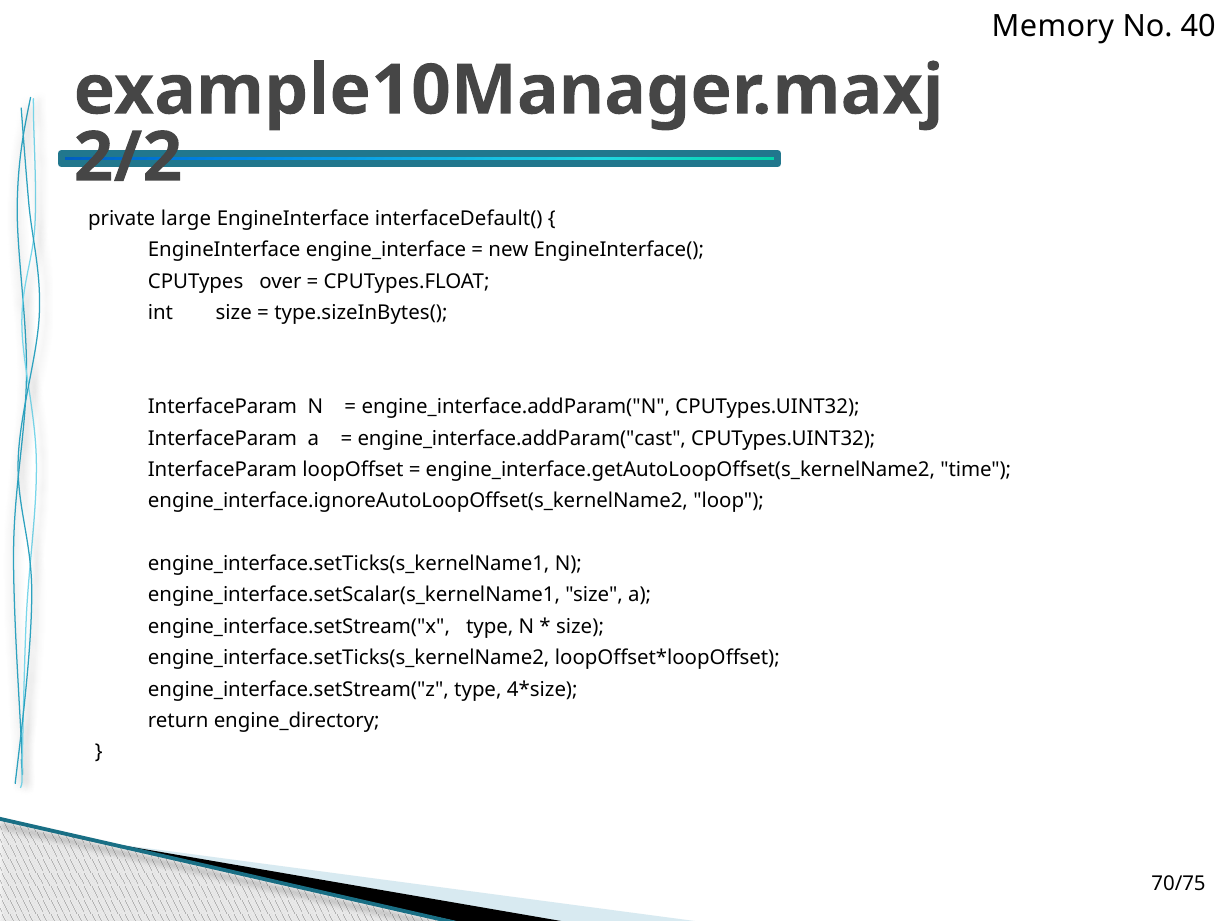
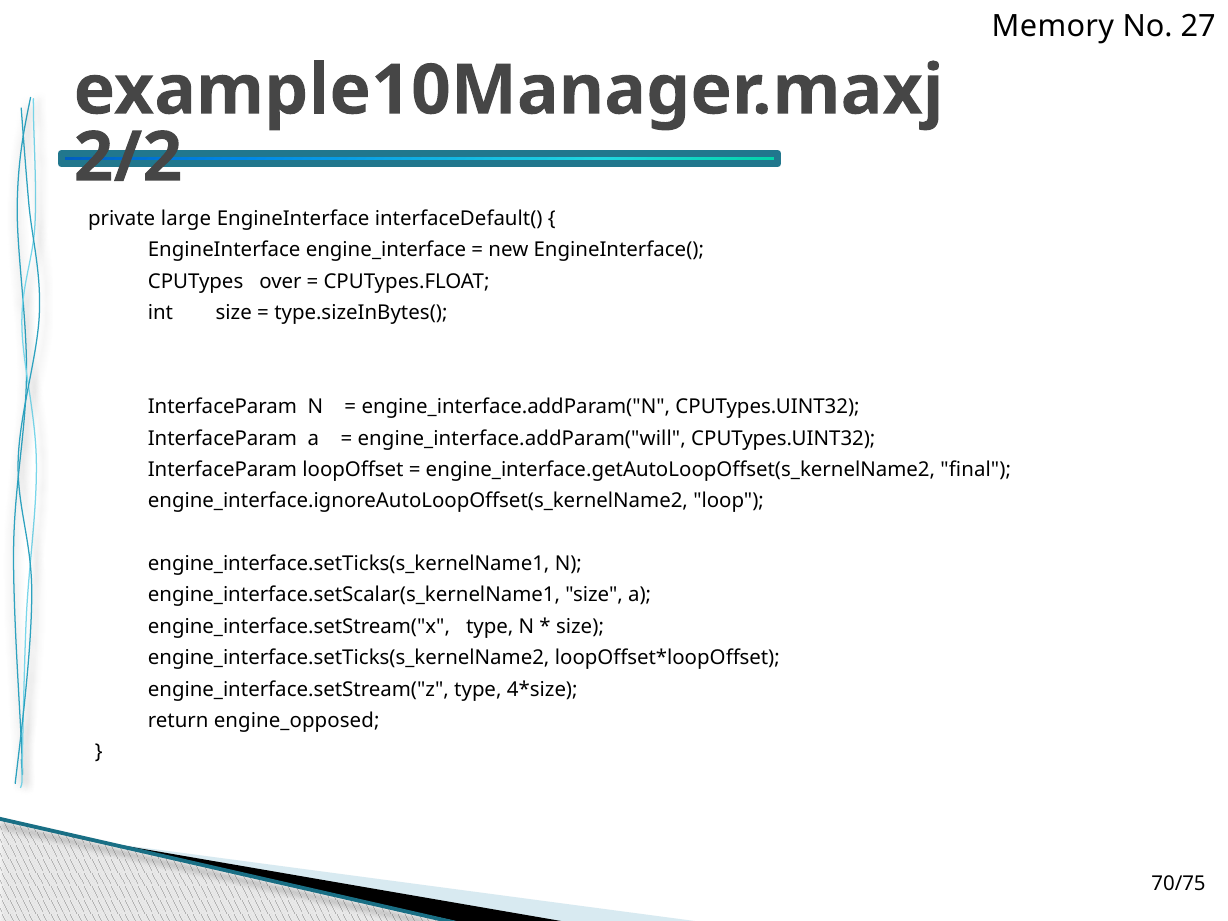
40: 40 -> 27 (1198, 27)
engine_interface.addParam("cast: engine_interface.addParam("cast -> engine_interface.addParam("will (522, 438)
time: time -> final (976, 470)
engine_directory: engine_directory -> engine_opposed (297, 721)
